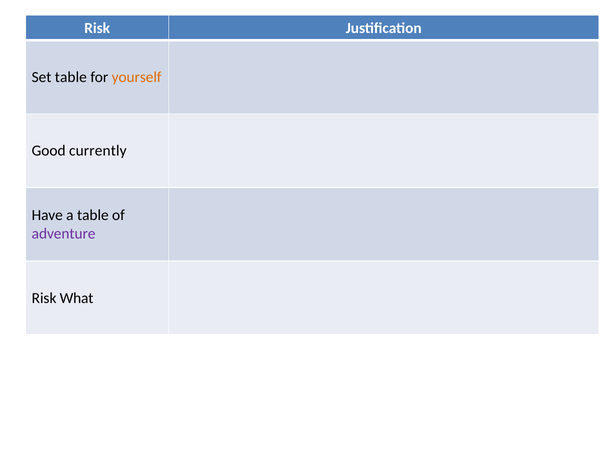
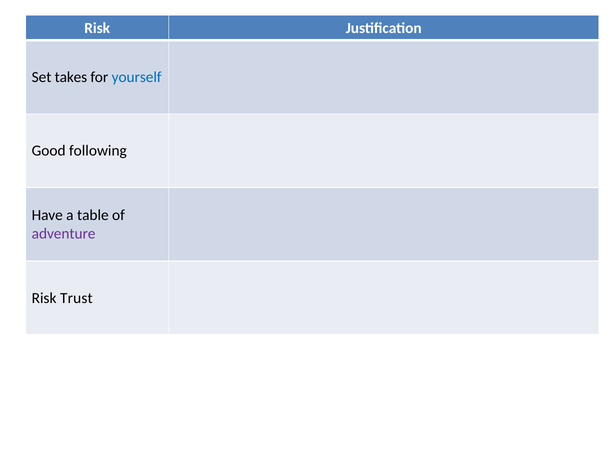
Set table: table -> takes (71, 77)
yourself colour: orange -> blue (137, 77)
currently: currently -> following (98, 151)
What: What -> Trust (76, 298)
